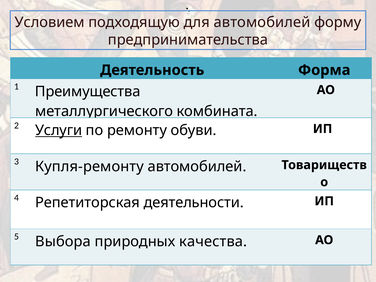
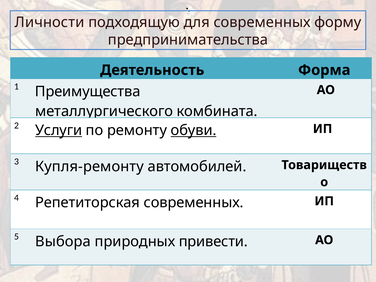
Условием: Условием -> Личности (50, 22)
для автомобилей: автомобилей -> современных (262, 22)
обуви underline: none -> present (194, 130)
Репетиторская деятельности: деятельности -> современных (194, 203)
качества: качества -> привести (213, 242)
